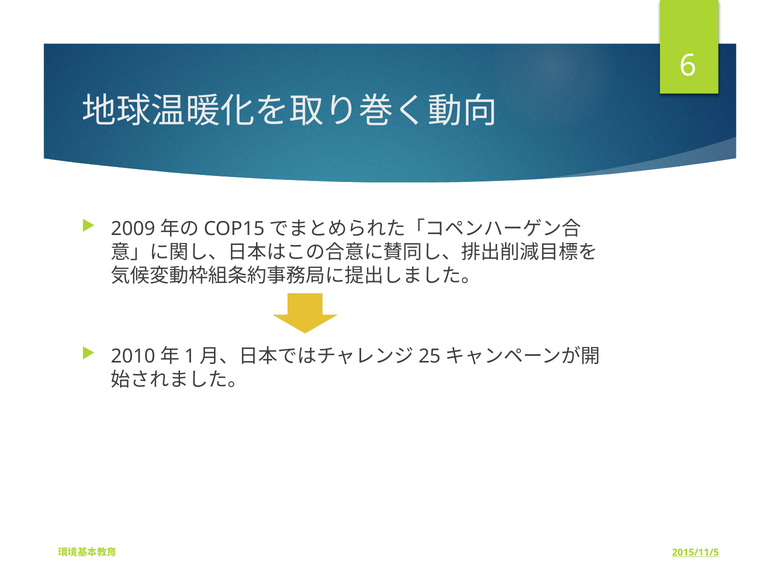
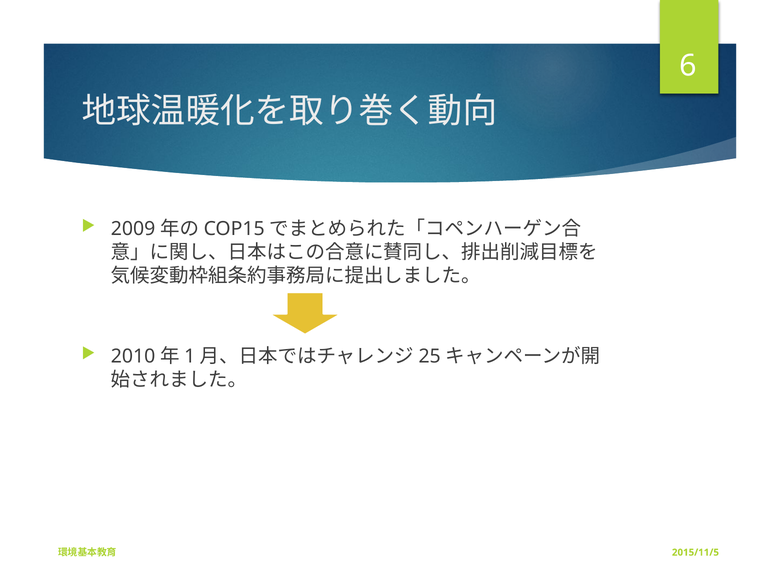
2015/11/5 underline: present -> none (695, 553)
